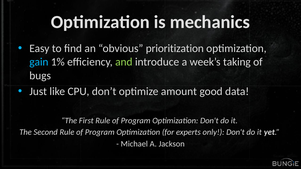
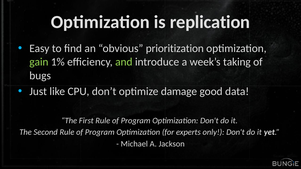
mechanics: mechanics -> replication (210, 22)
gain colour: light blue -> light green (39, 62)
amount: amount -> damage (179, 92)
